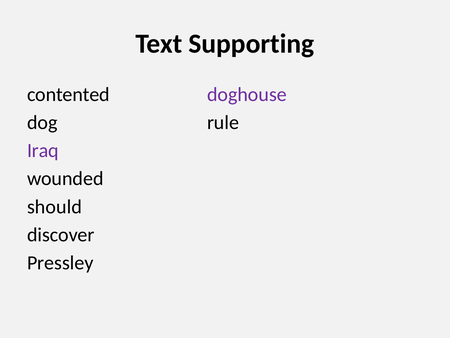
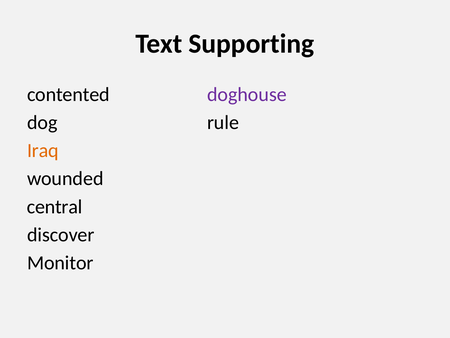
Iraq colour: purple -> orange (43, 150)
should: should -> central (55, 206)
Pressley: Pressley -> Monitor (60, 262)
